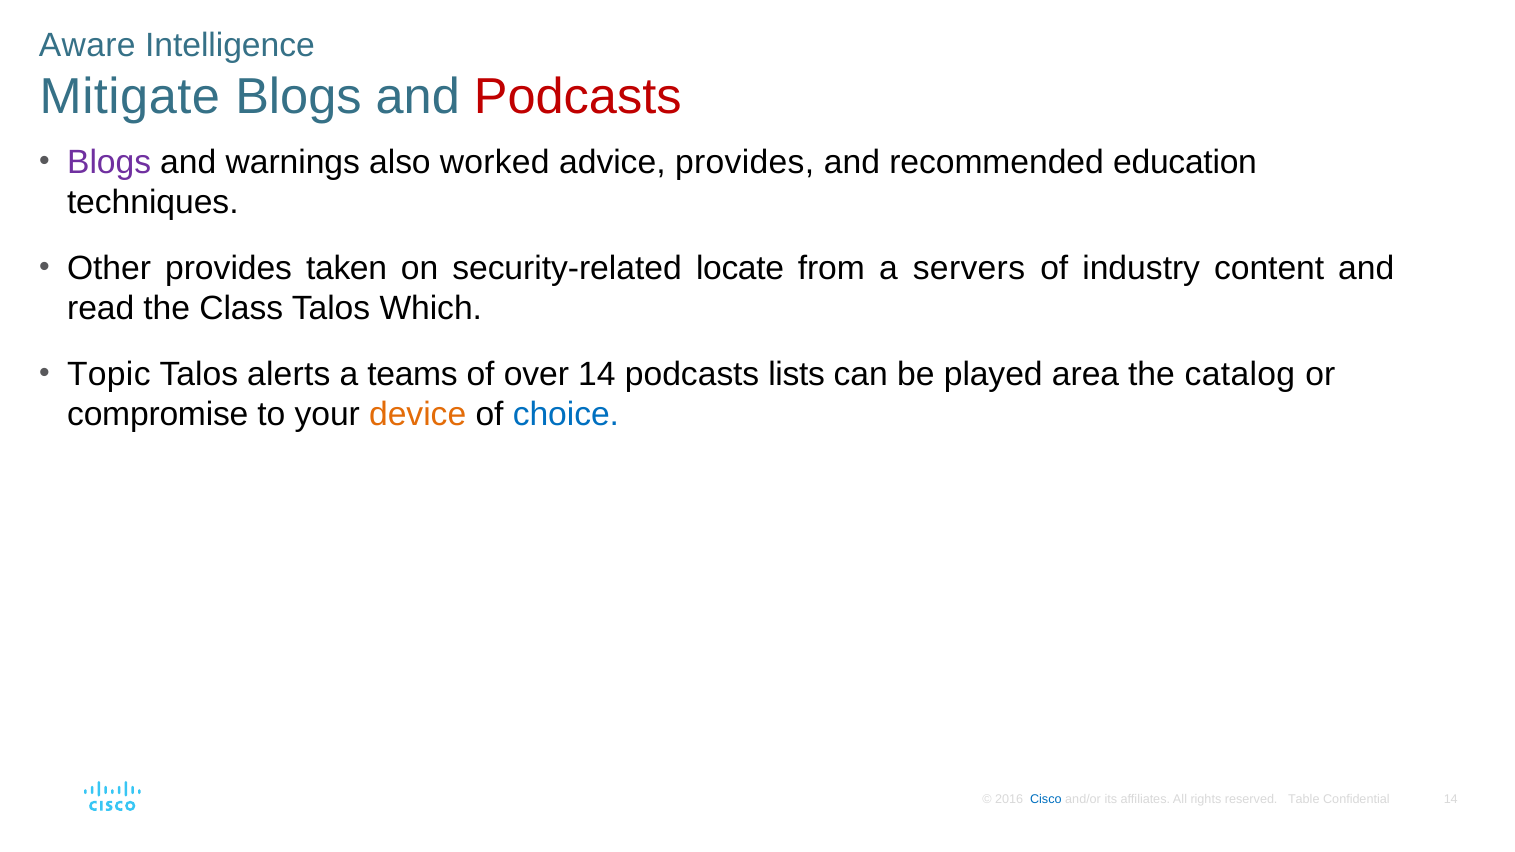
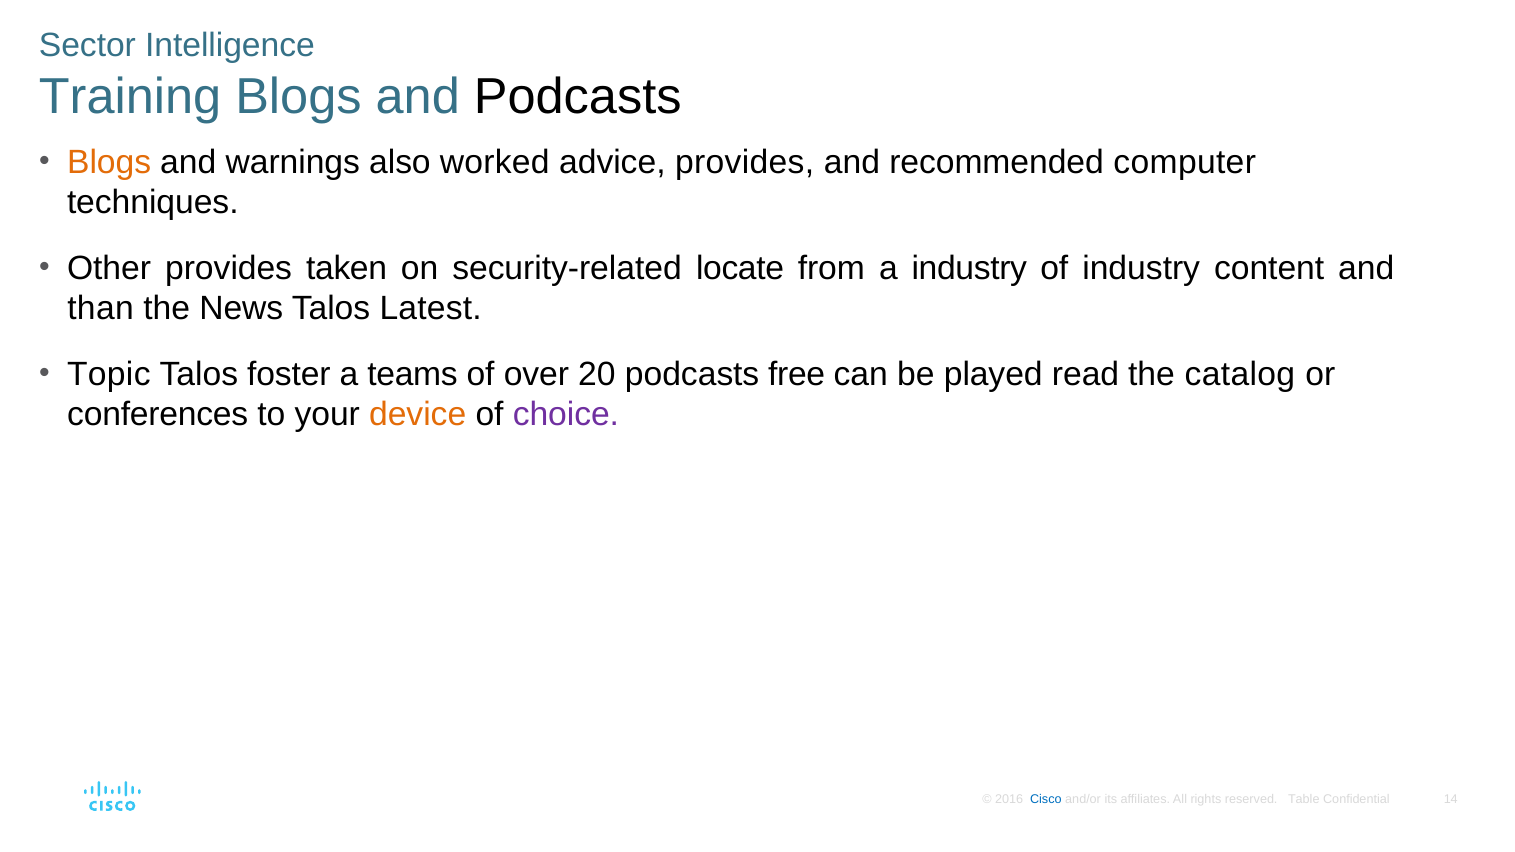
Aware: Aware -> Sector (87, 45)
Mitigate: Mitigate -> Training (130, 97)
Podcasts colour: red -> black (578, 97)
Blogs colour: purple -> orange (109, 162)
education: education -> computer (1185, 162)
a servers: servers -> industry (969, 269)
read: read -> than (101, 309)
Class: Class -> News (241, 309)
Which: Which -> Latest (431, 309)
alerts: alerts -> foster (289, 375)
over 14: 14 -> 20 (597, 375)
lists: lists -> free (797, 375)
area: area -> read (1086, 375)
compromise: compromise -> conferences (158, 415)
choice colour: blue -> purple (566, 415)
